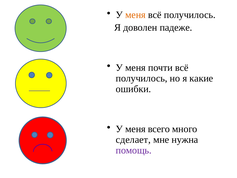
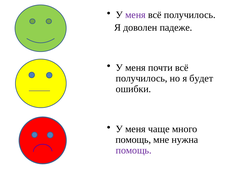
меня colour: orange -> purple (135, 15)
какие: какие -> будет (201, 78)
всего: всего -> чаще (159, 129)
сделает: сделает -> помощь (133, 140)
